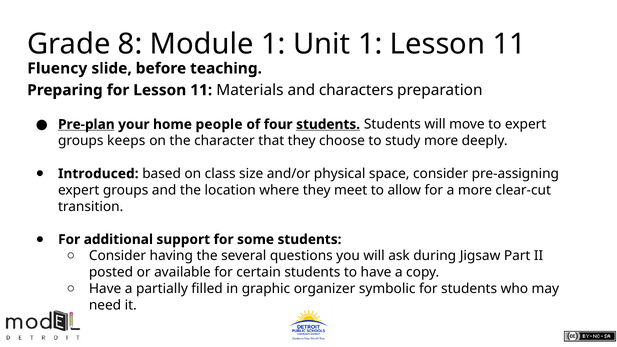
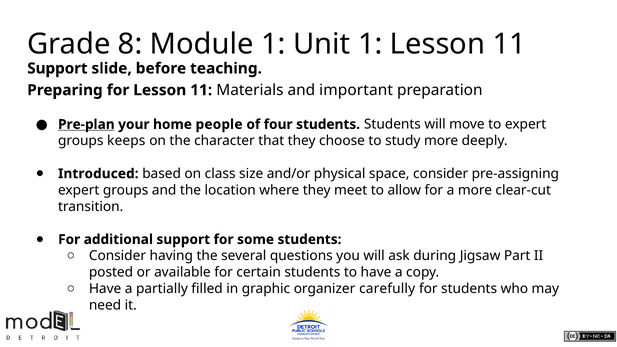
Fluency: Fluency -> Support (57, 68)
characters: characters -> important (356, 90)
students underline: present -> none (328, 124)
symbolic: symbolic -> carefully (387, 289)
